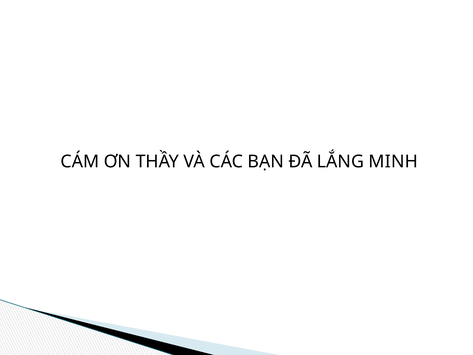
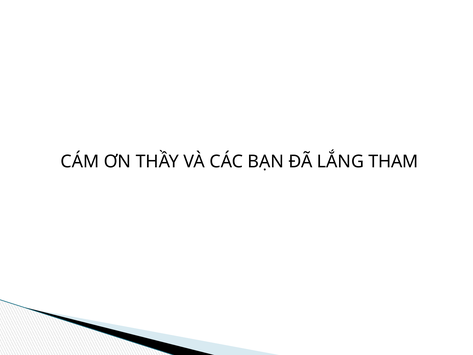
MINH: MINH -> THAM (393, 161)
